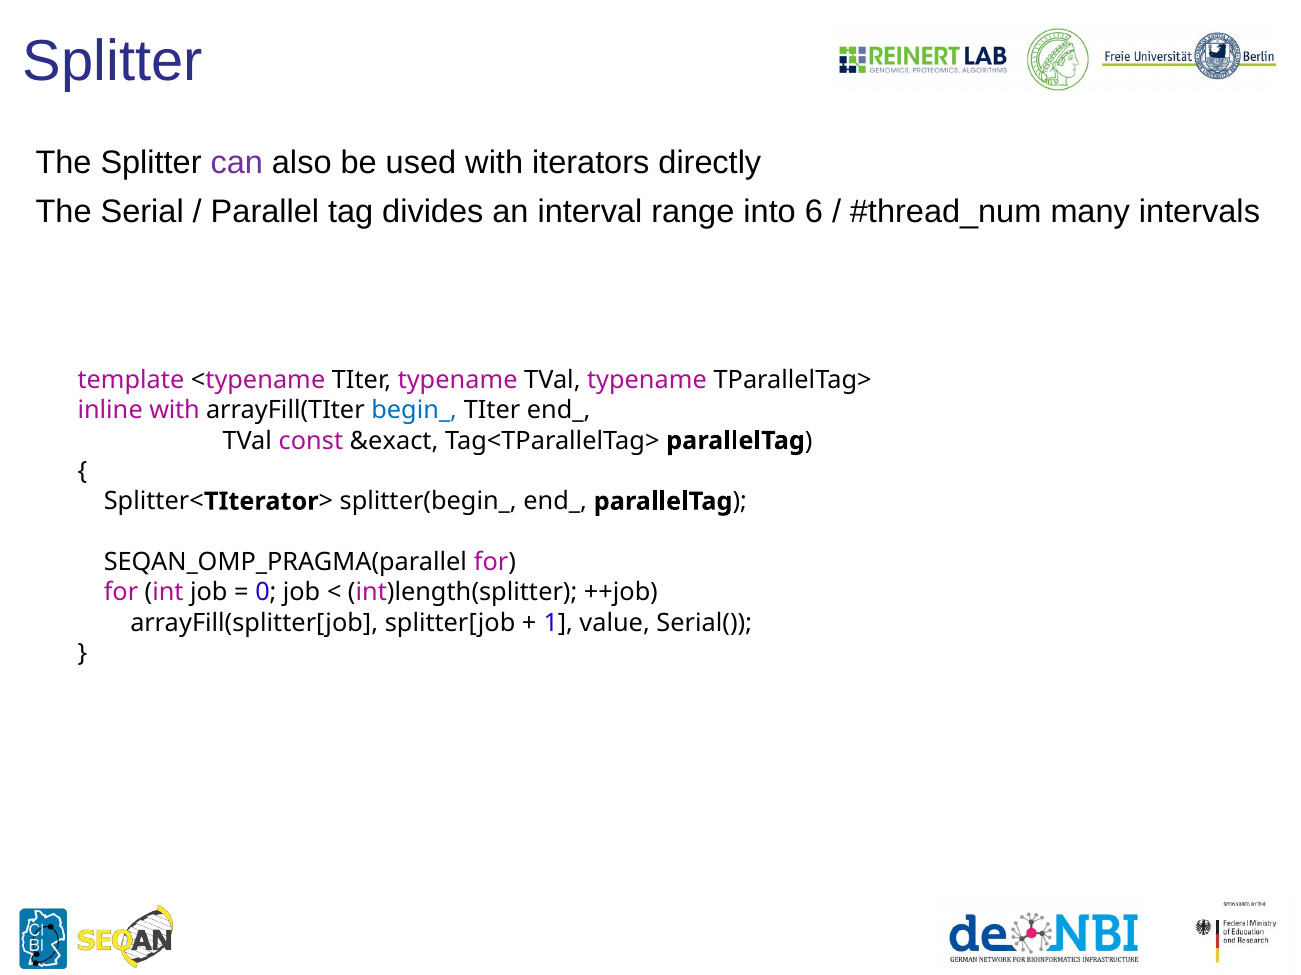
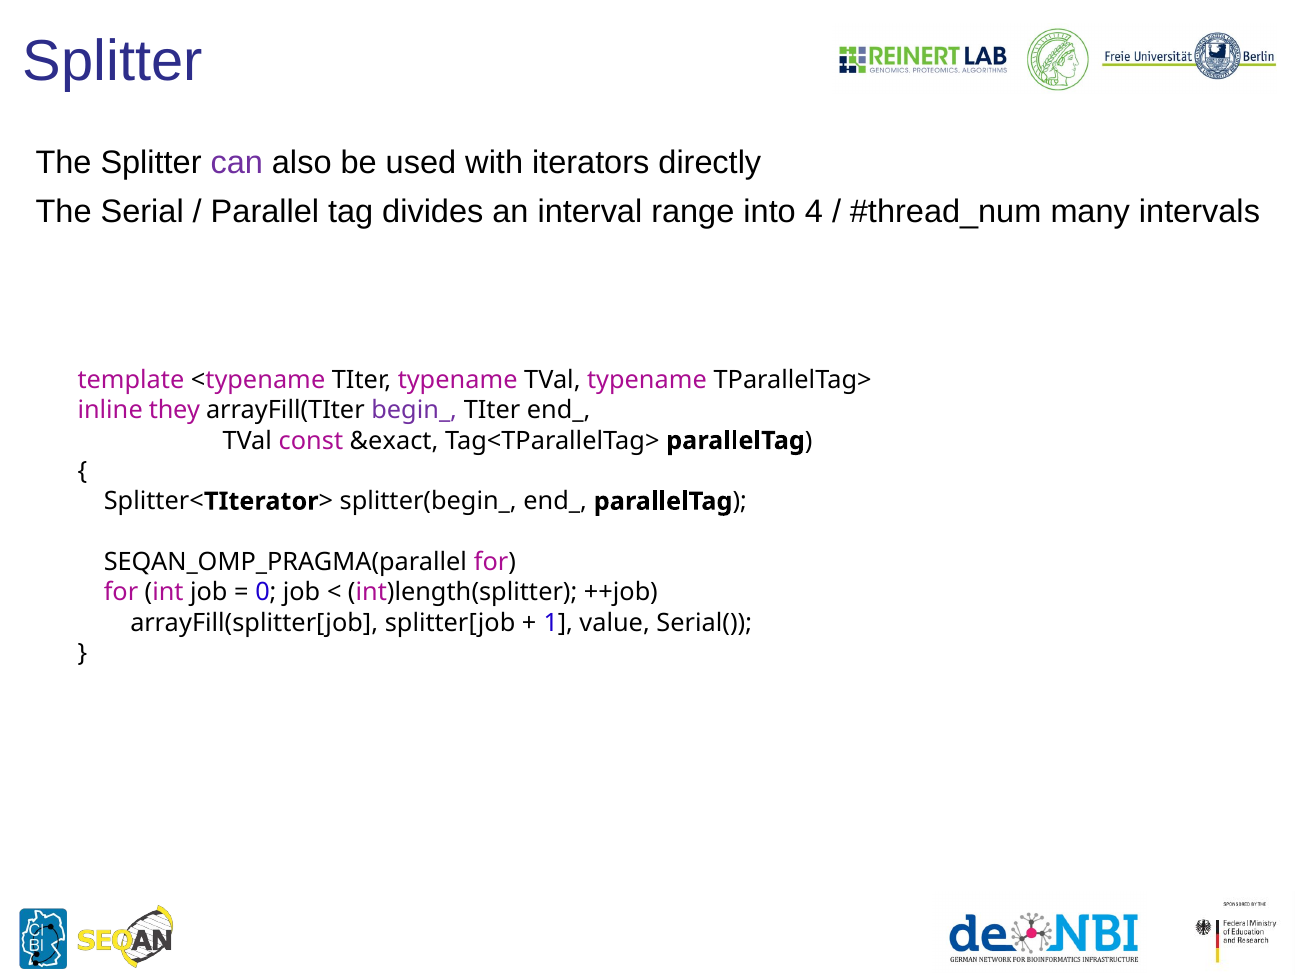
6: 6 -> 4 (814, 212)
inline with: with -> they (175, 411)
begin_ colour: blue -> purple (414, 411)
